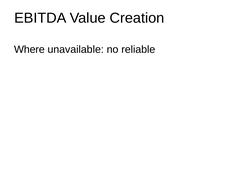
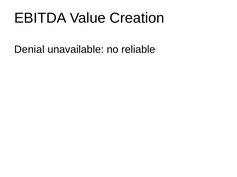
Where: Where -> Denial (29, 50)
